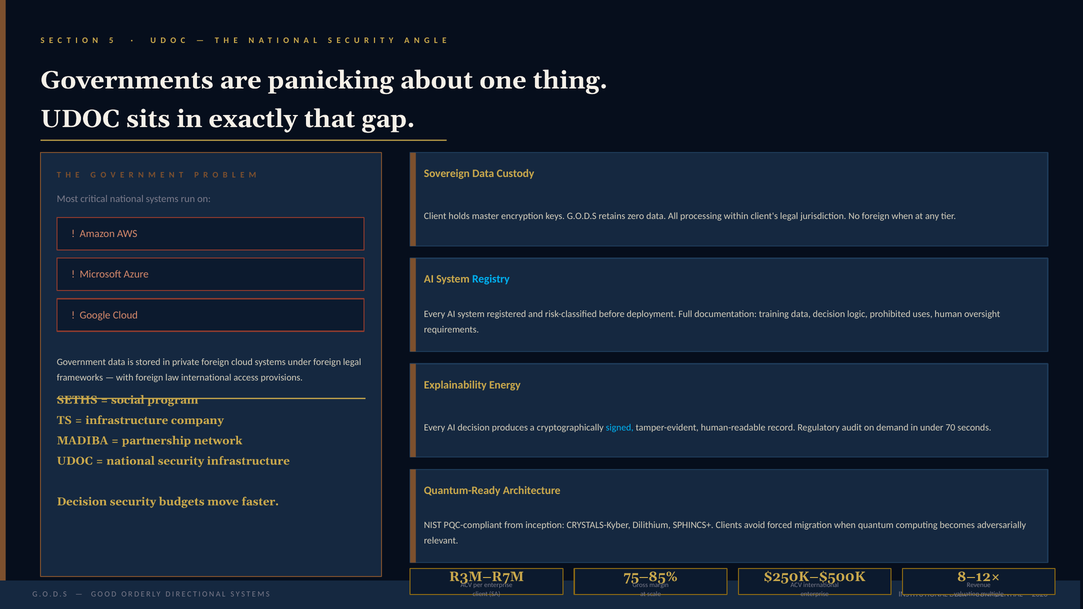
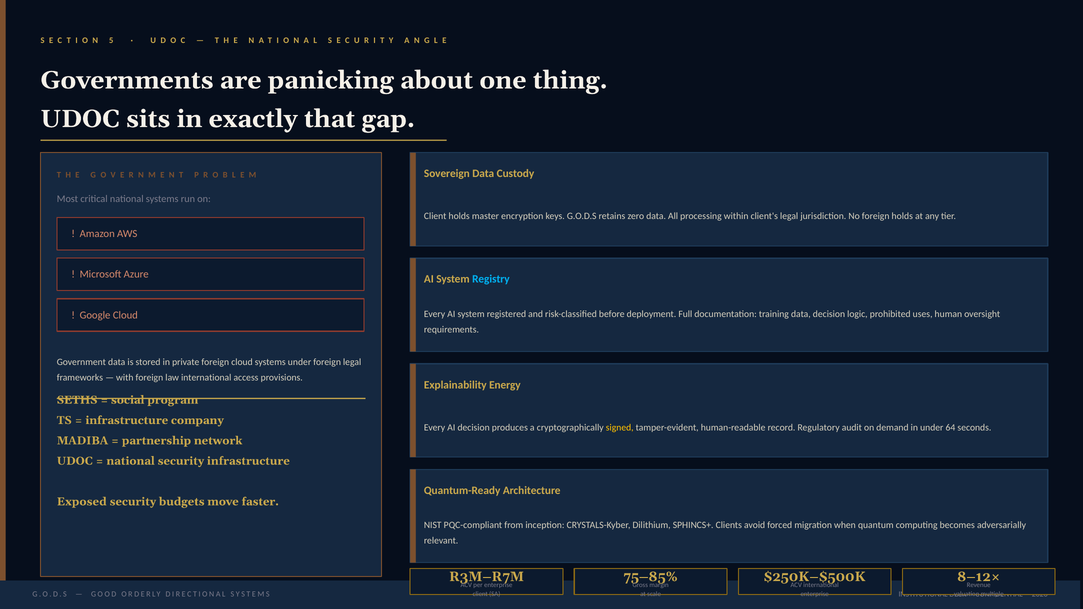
foreign when: when -> holds (902, 216)
signed colour: light blue -> yellow (620, 427)
70: 70 -> 64 (950, 427)
Decision: Decision -> Exposed (82, 502)
